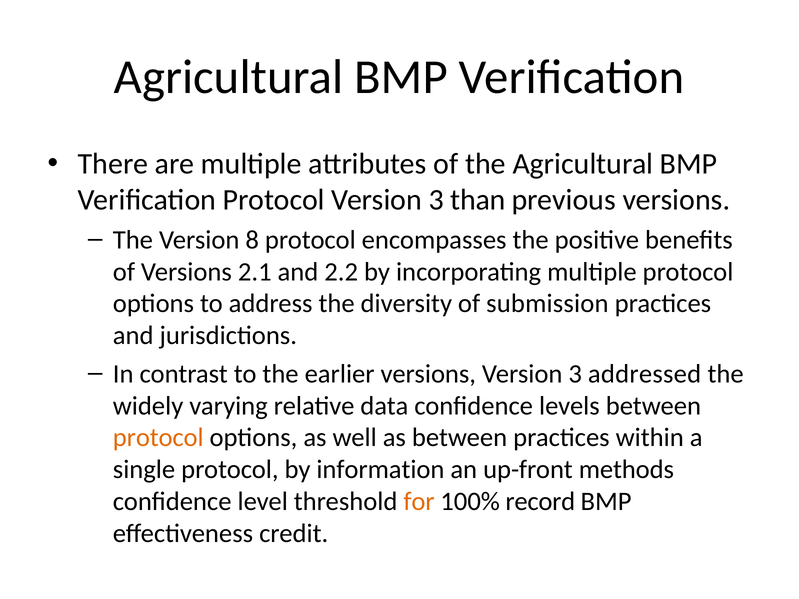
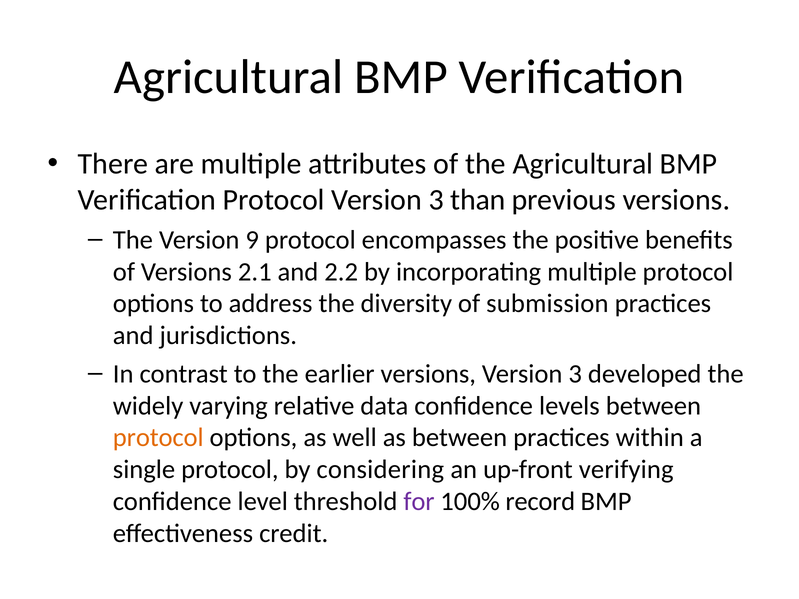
8: 8 -> 9 (252, 240)
addressed: addressed -> developed (645, 374)
information: information -> considering (380, 470)
methods: methods -> verifying (626, 470)
for colour: orange -> purple (419, 502)
